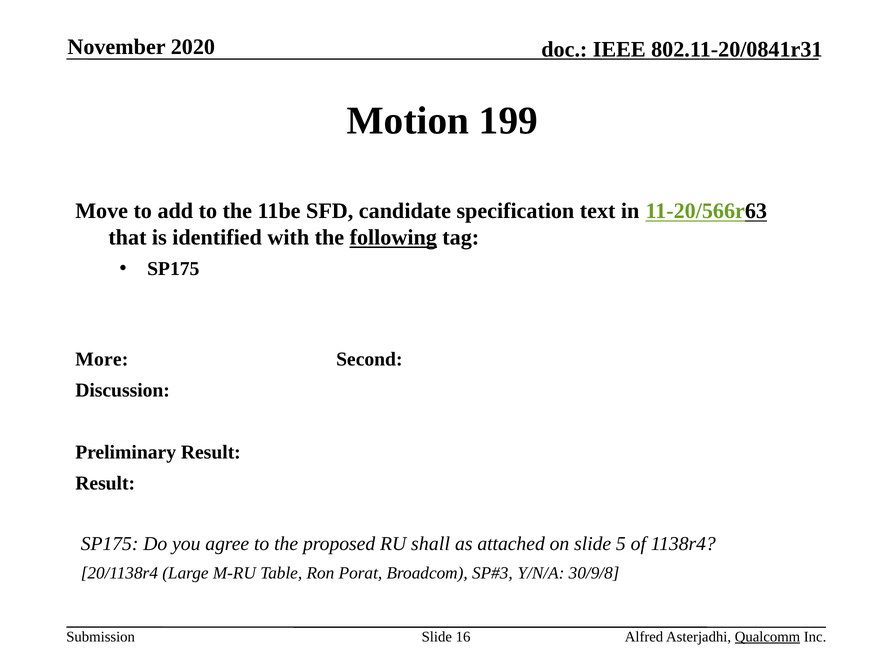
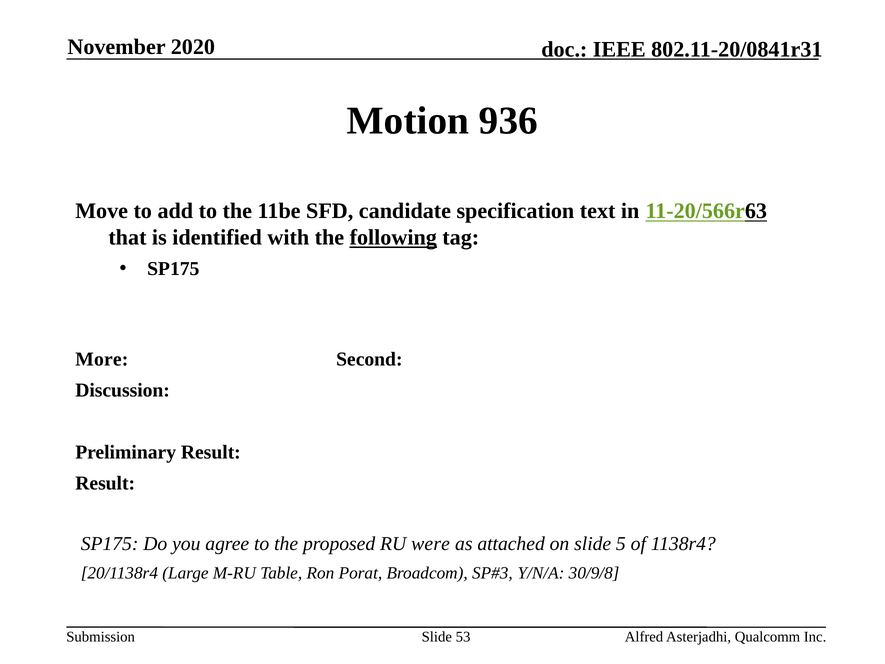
199: 199 -> 936 (508, 121)
shall: shall -> were (431, 544)
16: 16 -> 53 (463, 637)
Qualcomm underline: present -> none (767, 637)
